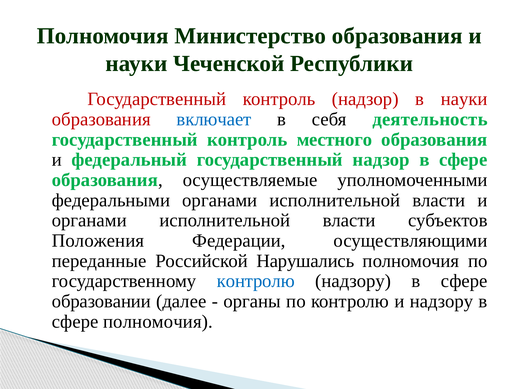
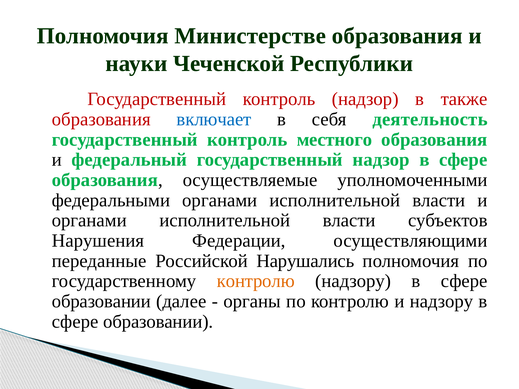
Министерство: Министерство -> Министерстве (250, 36)
в науки: науки -> также (464, 99)
Положения: Положения -> Нарушения (98, 241)
контролю colour: blue -> orange (256, 281)
полномочия: полномочия -> образовании (158, 322)
